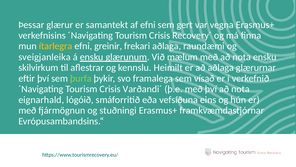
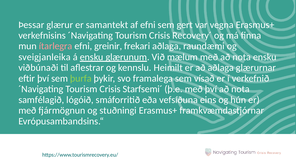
ítarlegra colour: yellow -> pink (56, 46)
skilvirkum: skilvirkum -> viðbúnaði (38, 68)
Varðandi´: Varðandi´ -> Starfsemi´ (143, 89)
eignarhald: eignarhald -> samfélagið (41, 99)
